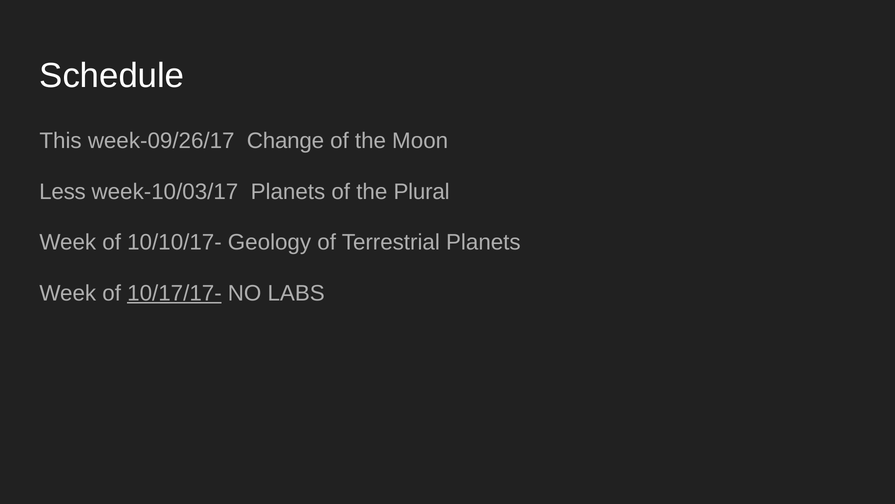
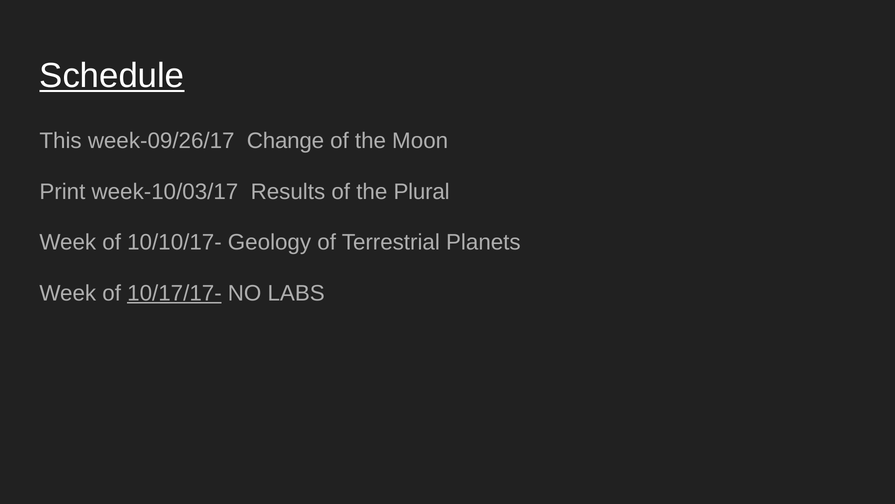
Schedule underline: none -> present (112, 76)
Less: Less -> Print (62, 191)
week-10/03/17 Planets: Planets -> Results (288, 191)
